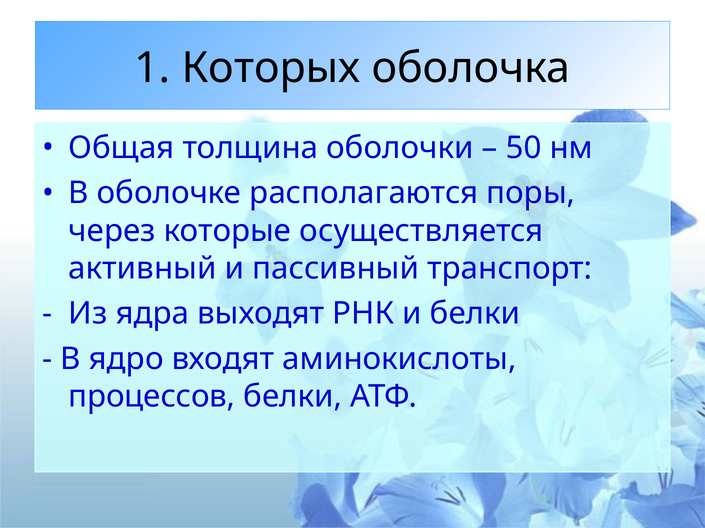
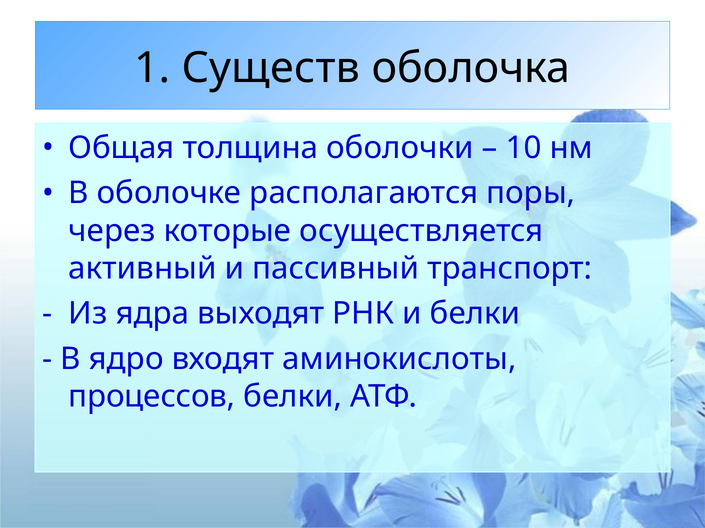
Которых: Которых -> Существ (271, 68)
50: 50 -> 10 (524, 148)
